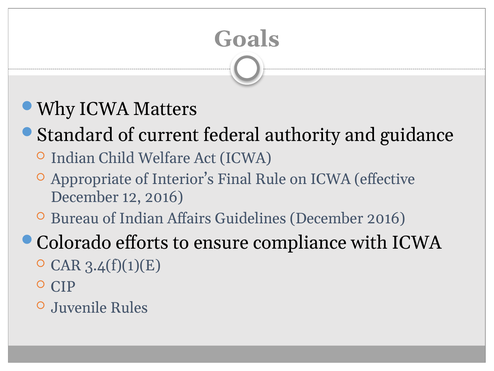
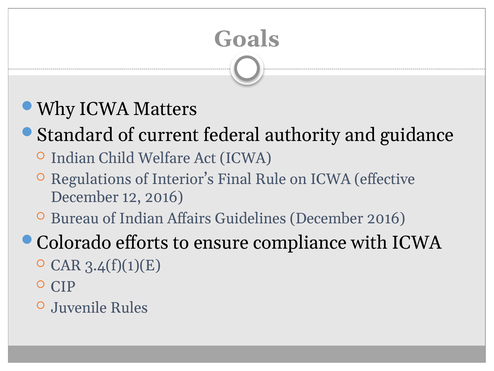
Appropriate: Appropriate -> Regulations (91, 179)
